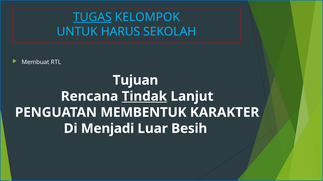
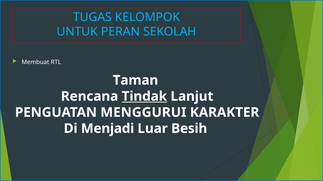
TUGAS underline: present -> none (92, 17)
HARUS: HARUS -> PERAN (120, 32)
Tujuan: Tujuan -> Taman (135, 81)
MEMBENTUK: MEMBENTUK -> MENGGURUI (143, 113)
